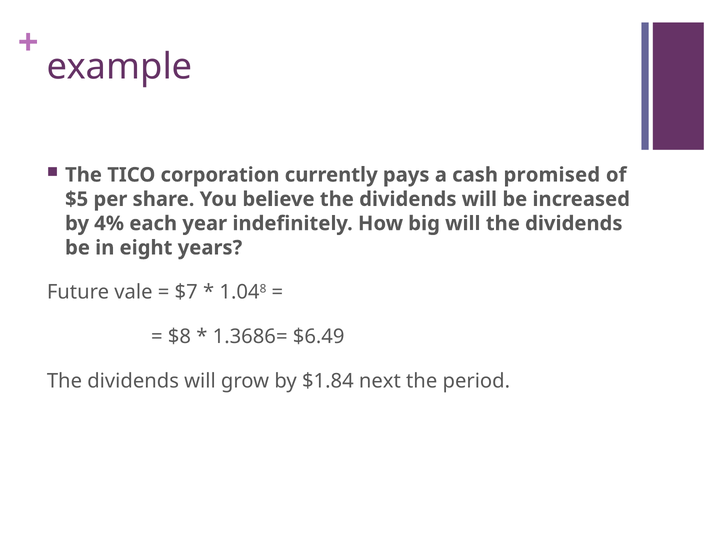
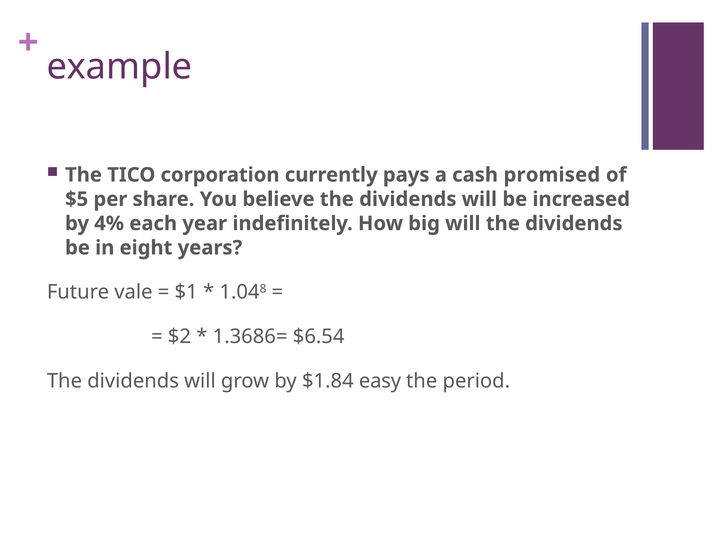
$7: $7 -> $1 (186, 292)
$8: $8 -> $2 (179, 336)
$6.49: $6.49 -> $6.54 (319, 336)
next: next -> easy (380, 381)
